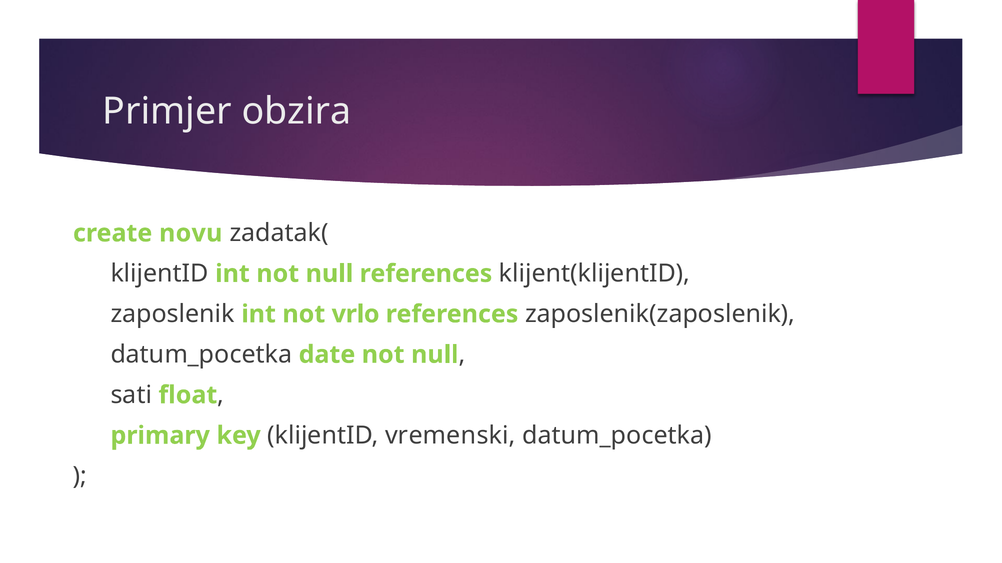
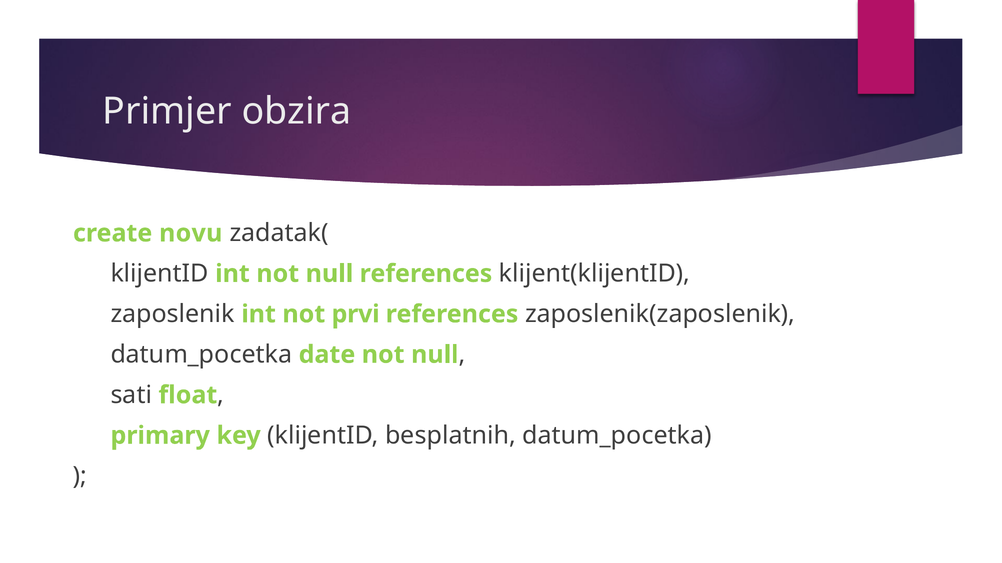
vrlo: vrlo -> prvi (356, 314)
vremenski: vremenski -> besplatnih (450, 436)
